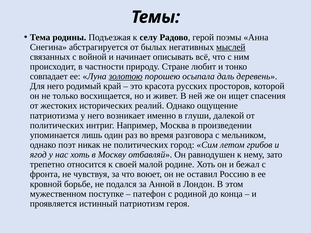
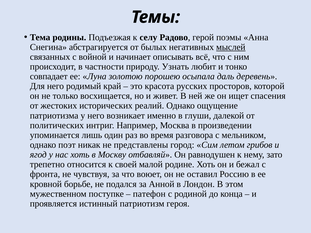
Стране: Стране -> Узнать (175, 67)
золотою underline: present -> none (126, 76)
не политических: политических -> представлены (141, 145)
